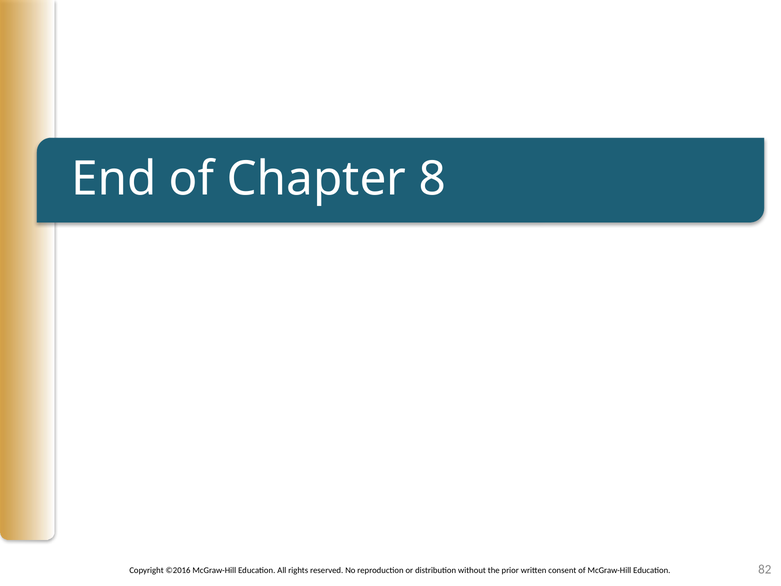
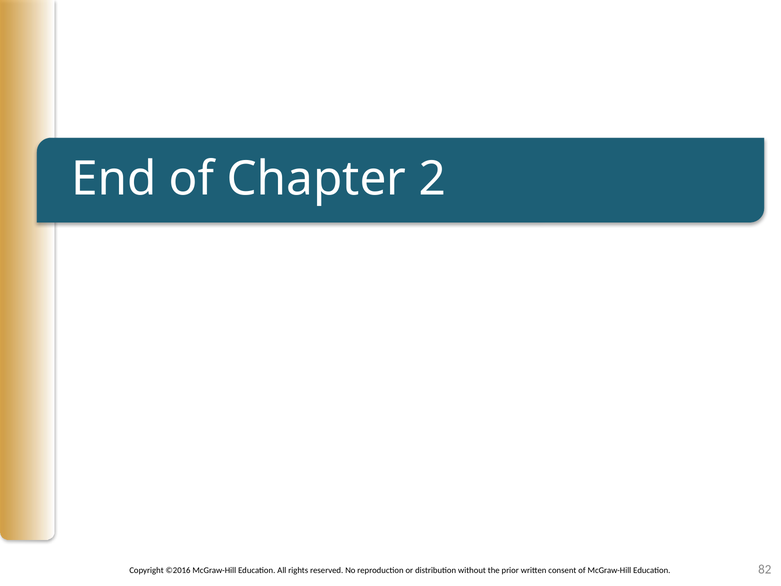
8: 8 -> 2 (432, 179)
